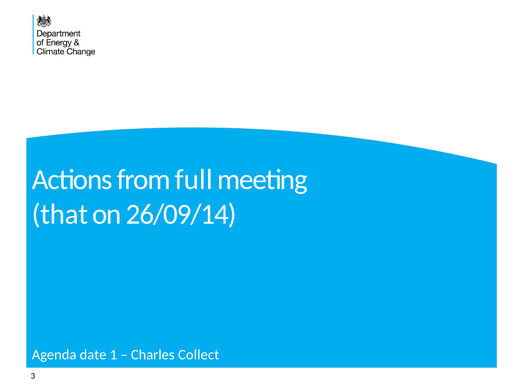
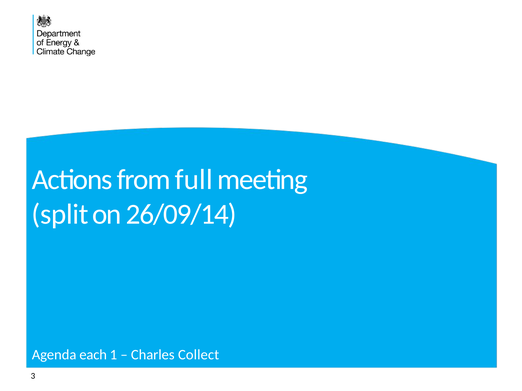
that: that -> split (60, 215)
date: date -> each (93, 355)
